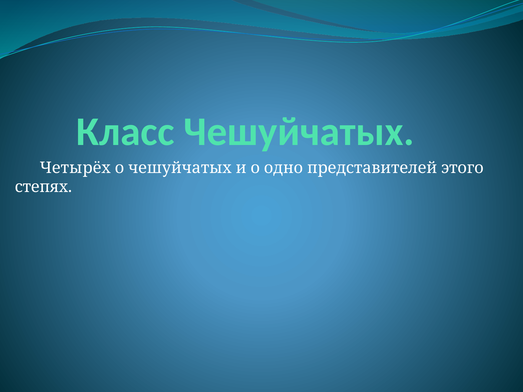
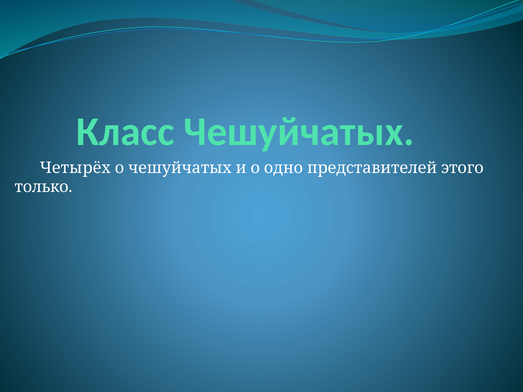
степях: степях -> только (43, 187)
